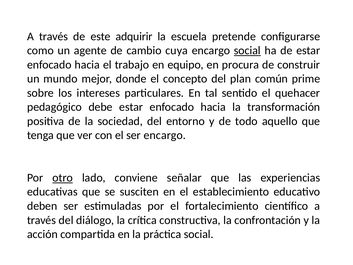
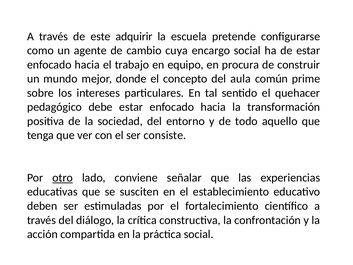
social underline: present -> none (247, 50)
plan: plan -> aula (241, 79)
ser encargo: encargo -> consiste (165, 135)
